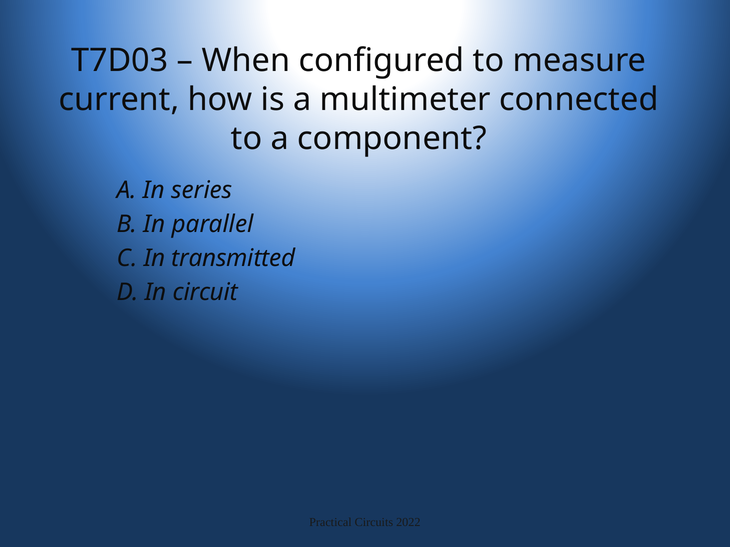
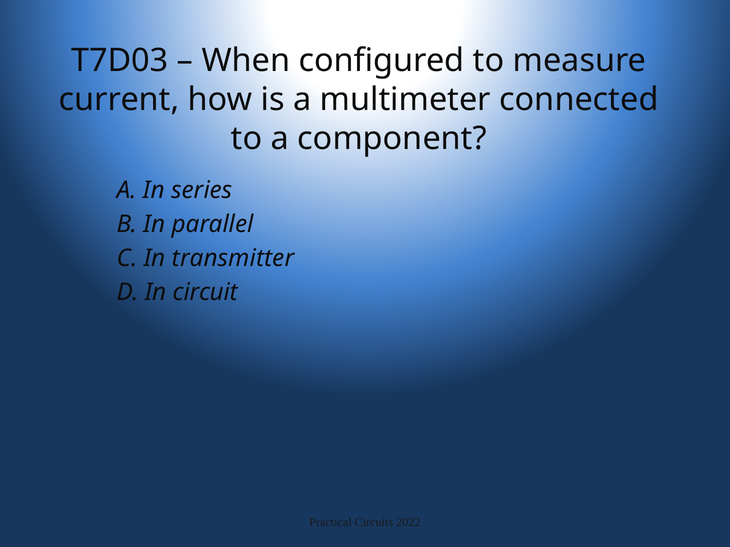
transmitted: transmitted -> transmitter (233, 258)
